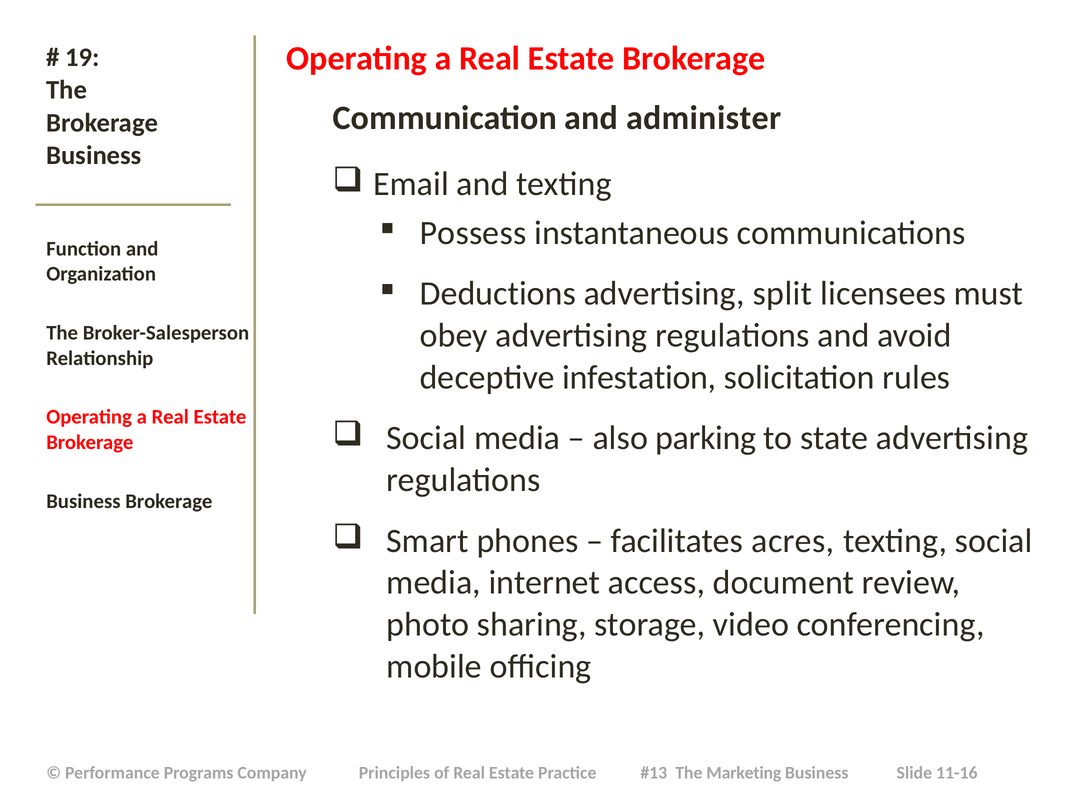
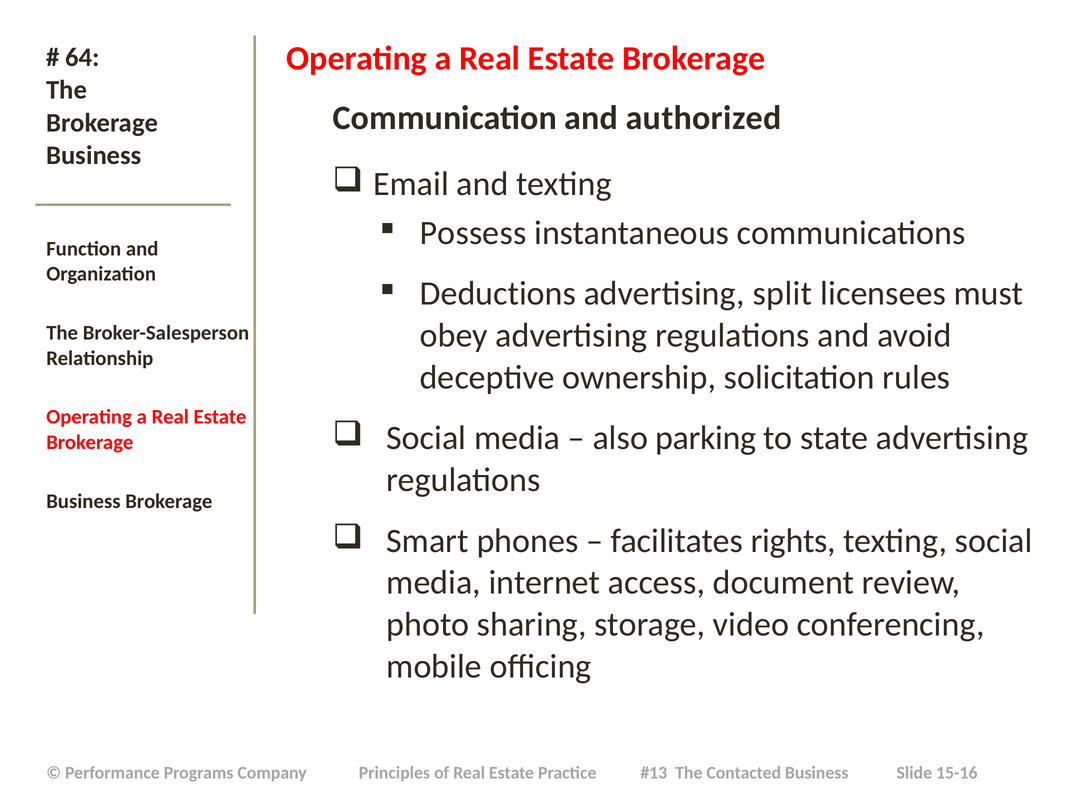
19: 19 -> 64 (83, 58)
administer: administer -> authorized (704, 118)
infestation: infestation -> ownership (639, 377)
acres: acres -> rights (793, 540)
Marketing: Marketing -> Contacted (744, 772)
11-16: 11-16 -> 15-16 (957, 772)
